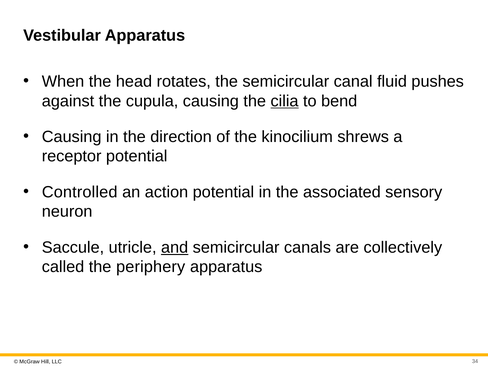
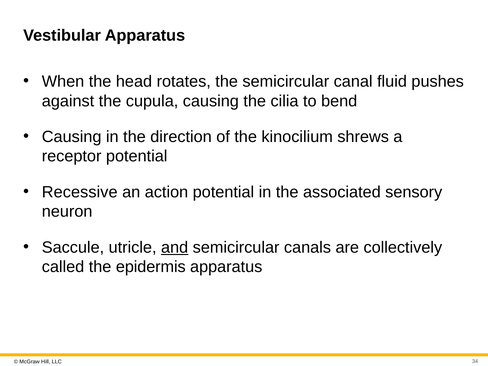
cilia underline: present -> none (285, 101)
Controlled: Controlled -> Recessive (80, 192)
periphery: periphery -> epidermis (151, 267)
